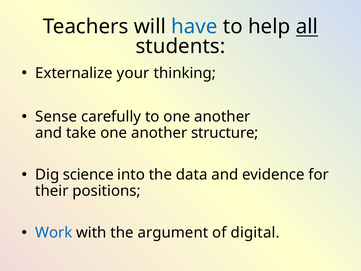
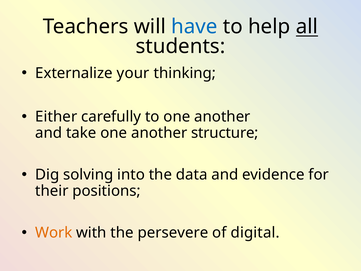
Sense: Sense -> Either (56, 117)
science: science -> solving (88, 174)
Work colour: blue -> orange (54, 232)
argument: argument -> persevere (173, 232)
